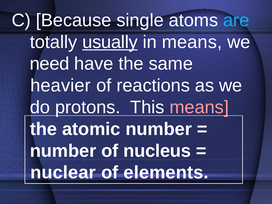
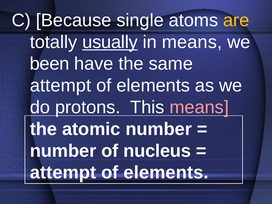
are colour: light blue -> yellow (236, 20)
need: need -> been (50, 64)
heavier: heavier -> attempt (61, 86)
reactions: reactions -> elements (153, 86)
nuclear: nuclear -> attempt (63, 173)
